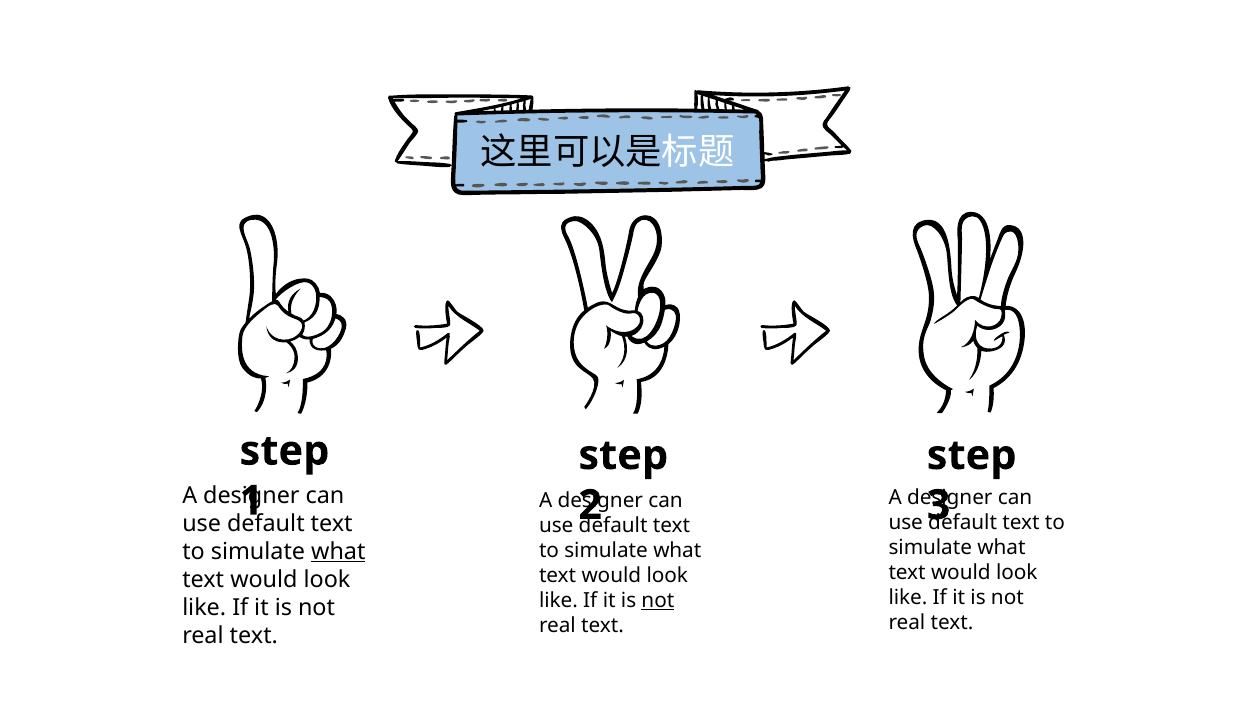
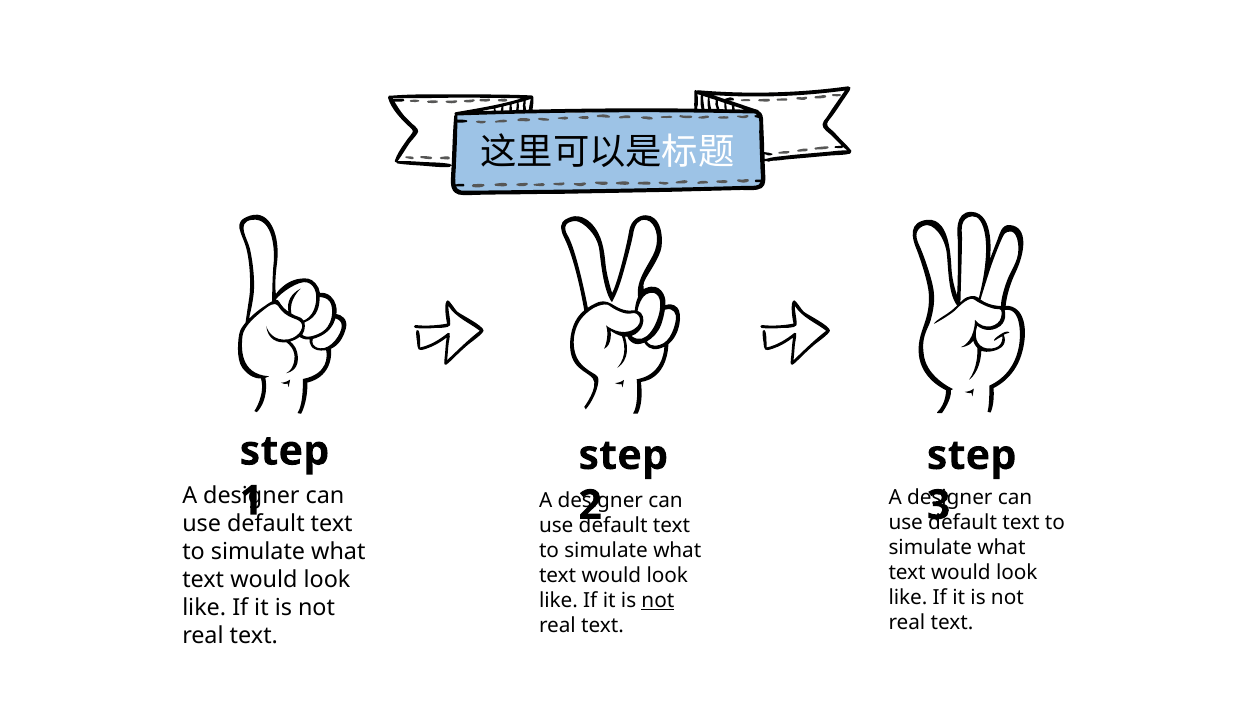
what underline: present -> none (338, 552)
